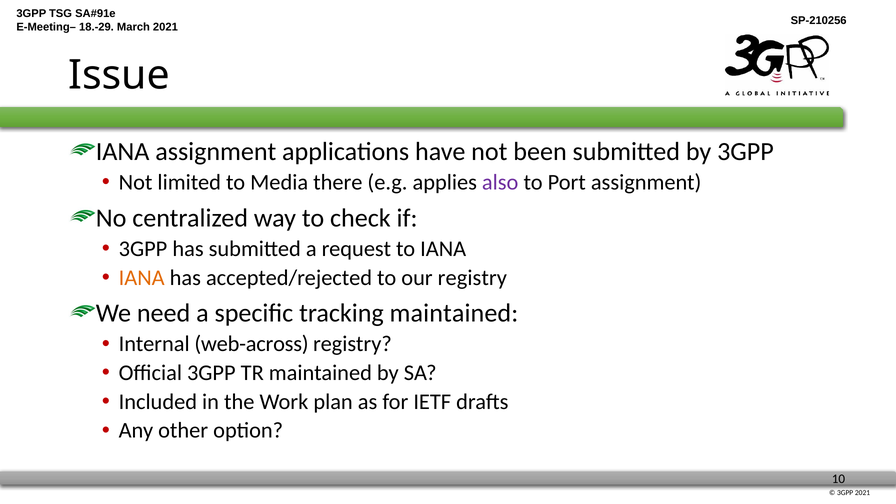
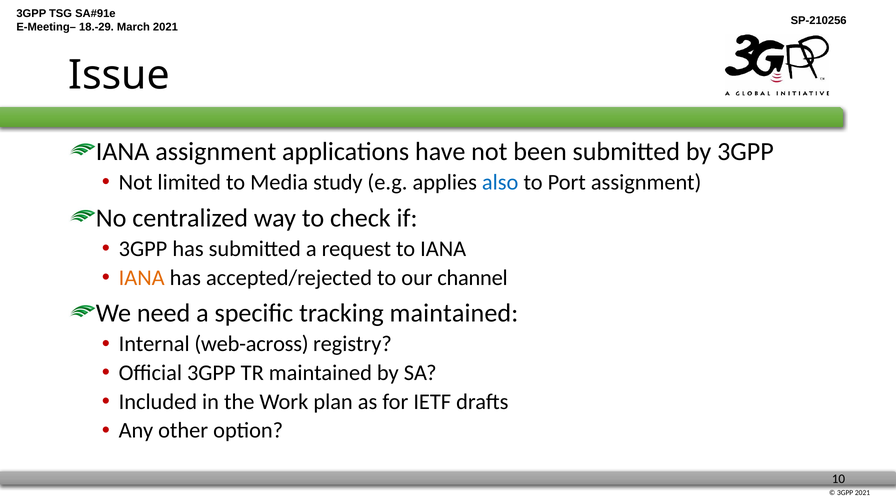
there: there -> study (338, 182)
also colour: purple -> blue (500, 182)
our registry: registry -> channel (472, 278)
